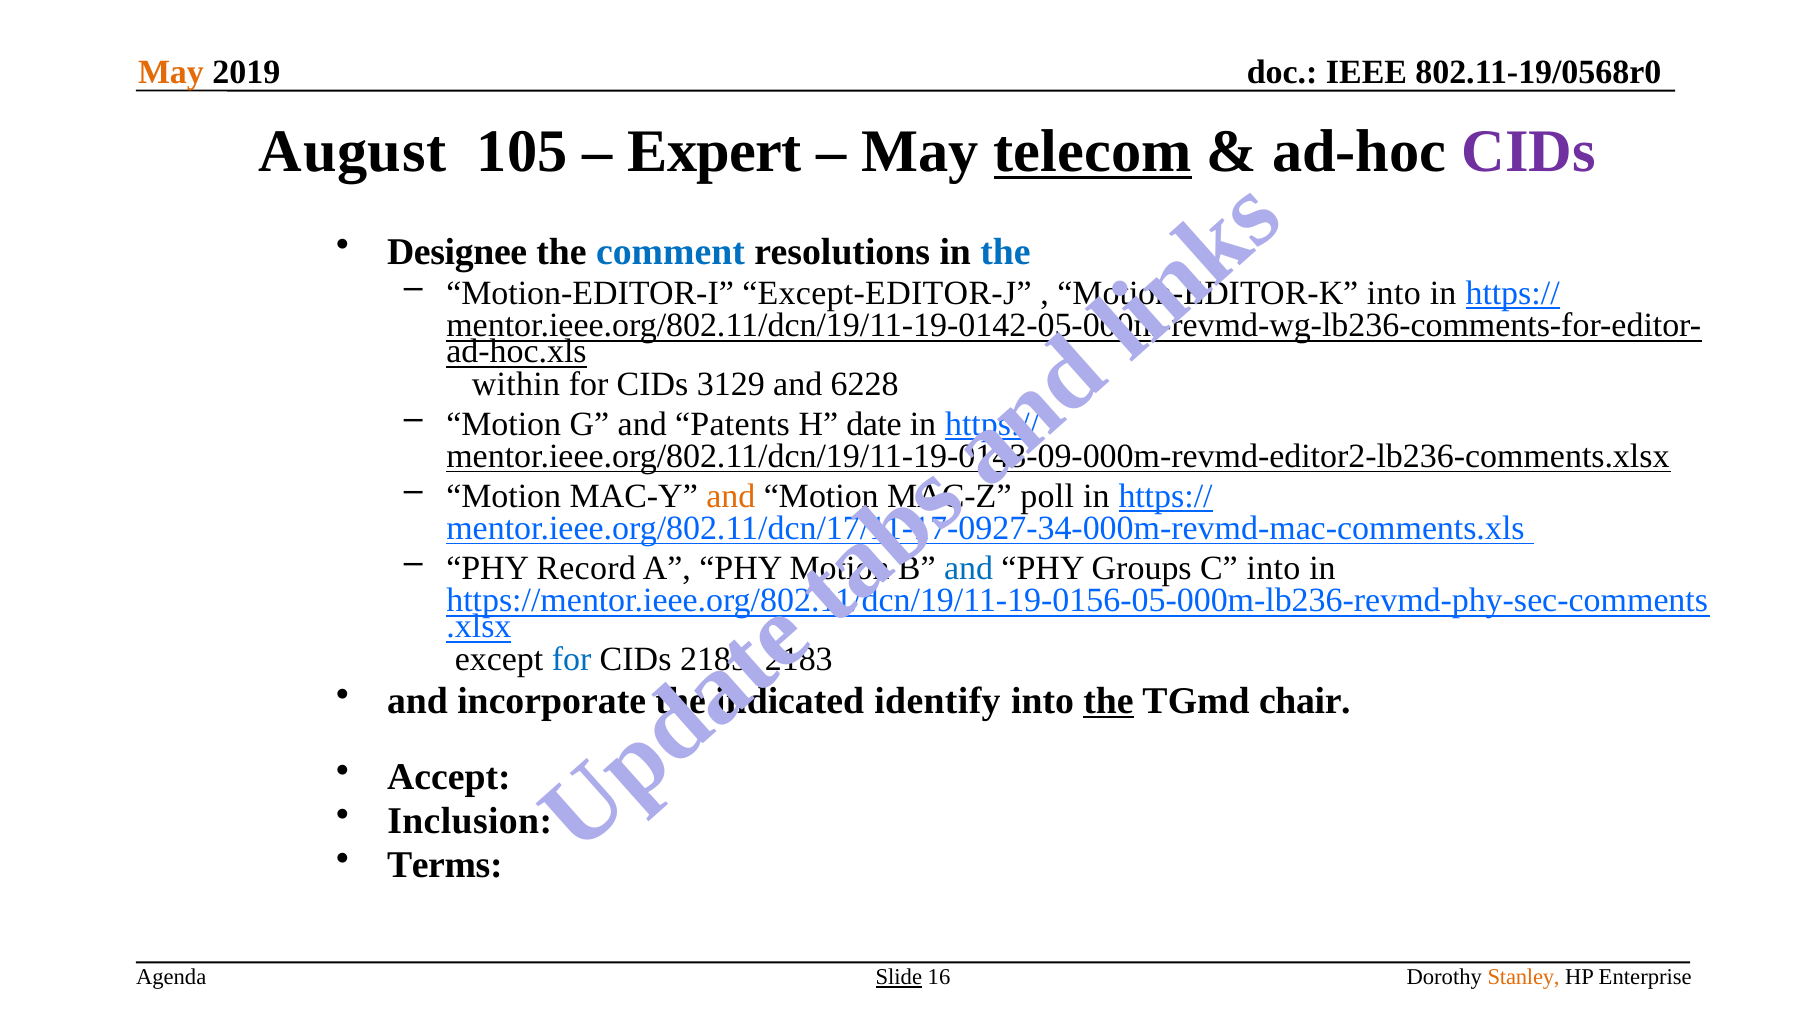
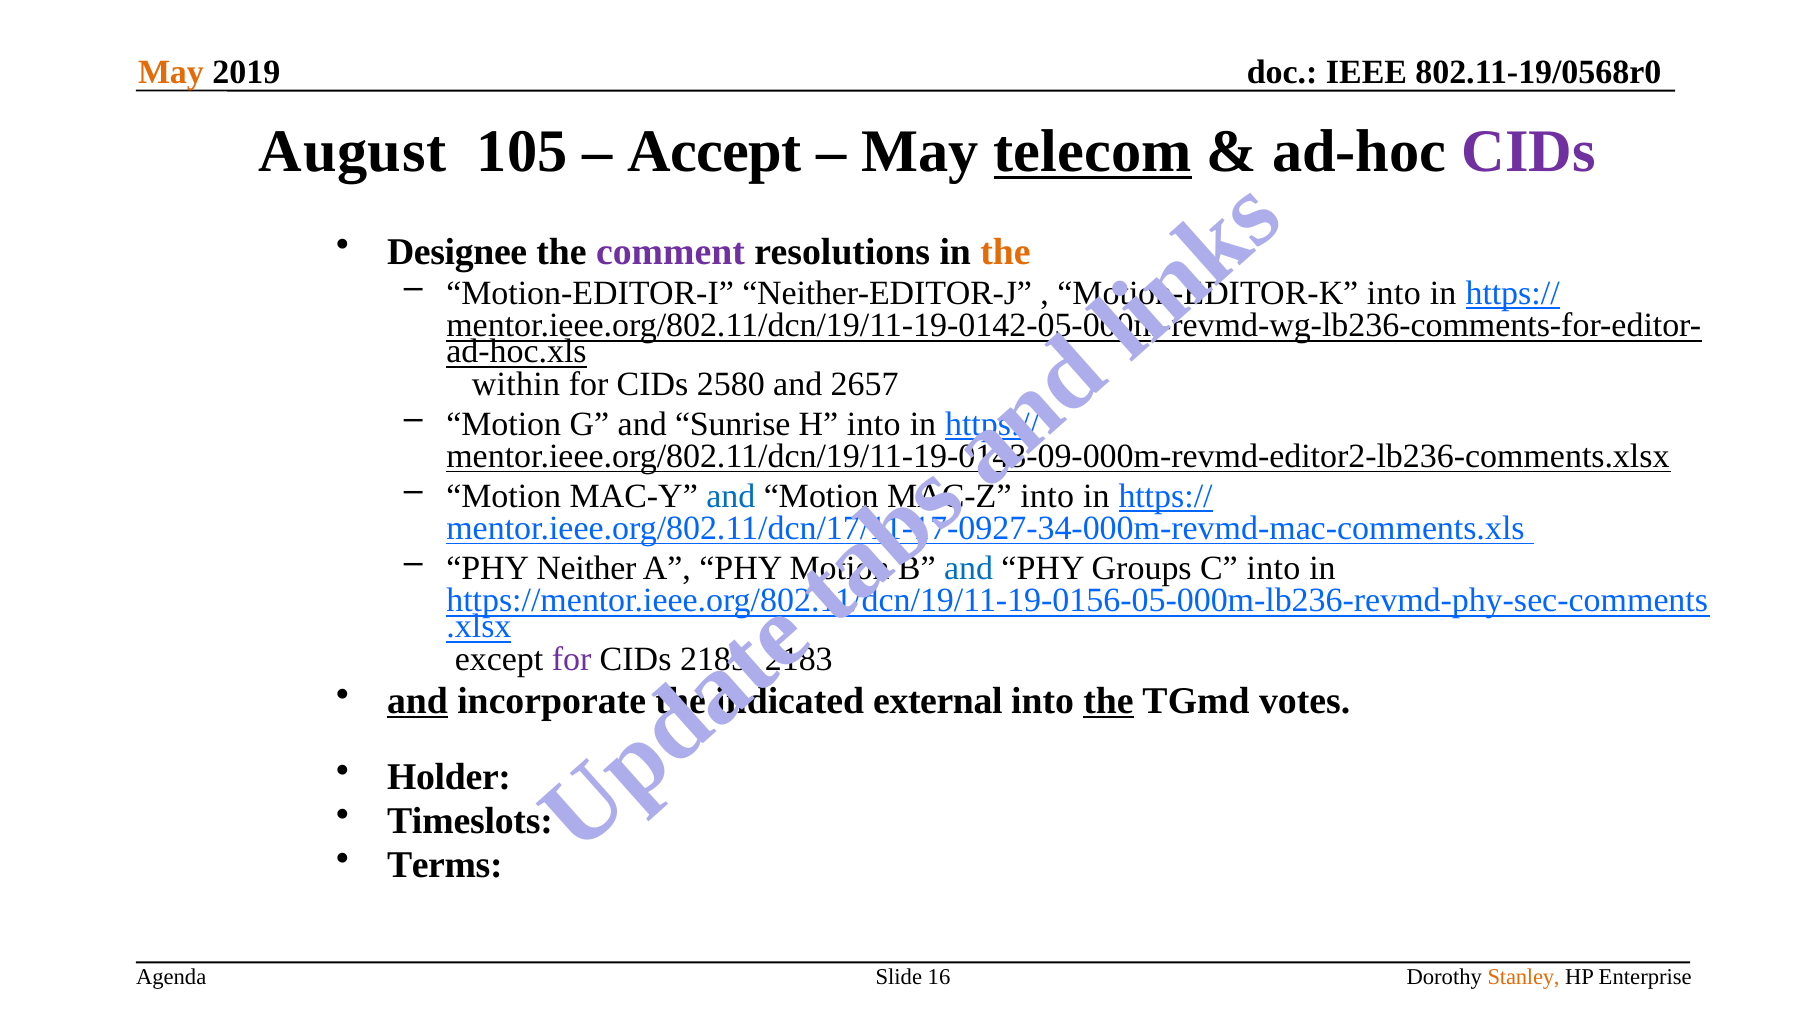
Expert: Expert -> Accept (715, 151)
comment colour: blue -> purple (671, 252)
the colour: blue -> orange (1006, 252)
Except-EDITOR-J: Except-EDITOR-J -> Neither-EDITOR-J (887, 293)
3129: 3129 -> 2580 (731, 384)
6228: 6228 -> 2657 (865, 384)
Patents: Patents -> Sunrise (733, 424)
H date: date -> into (874, 424)
and colour: orange -> blue (731, 496)
poll: poll -> into (1047, 496)
Record: Record -> Neither (587, 568)
for colour: blue -> purple (572, 659)
and underline: none -> present (417, 701)
identify: identify -> external (938, 701)
chair: chair -> votes (1305, 701)
Accept: Accept -> Holder (449, 777)
Inclusion: Inclusion -> Timeslots (470, 821)
Slide underline: present -> none (899, 977)
